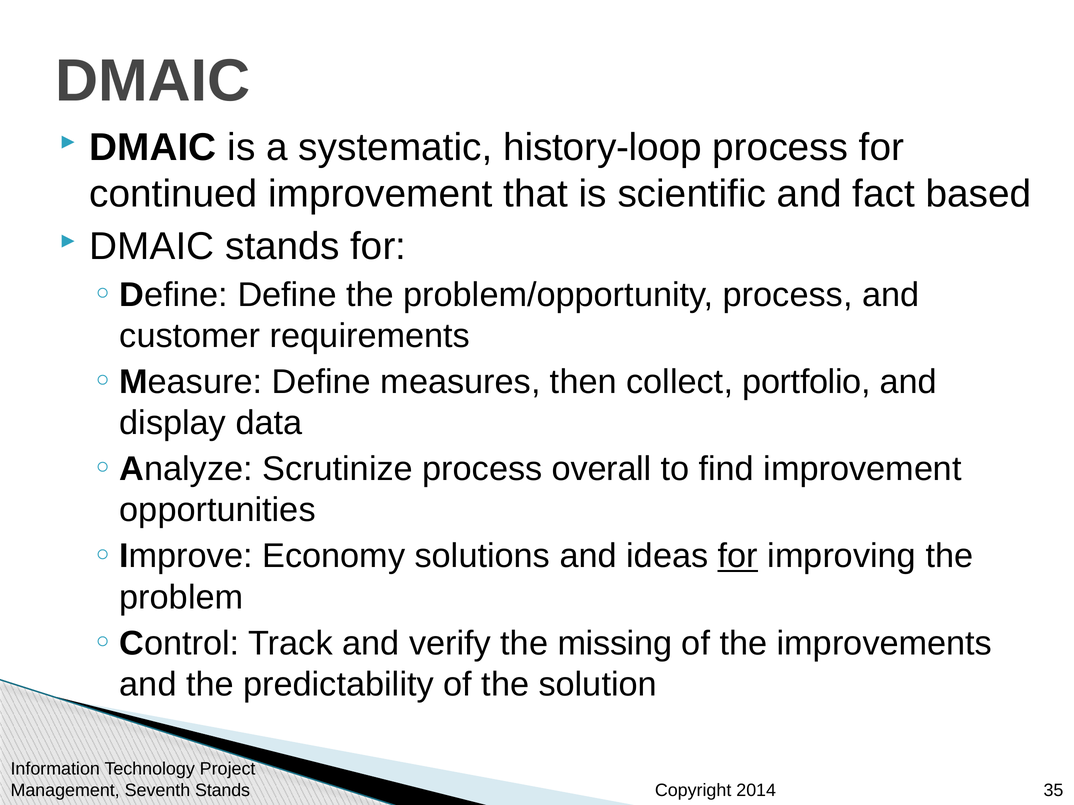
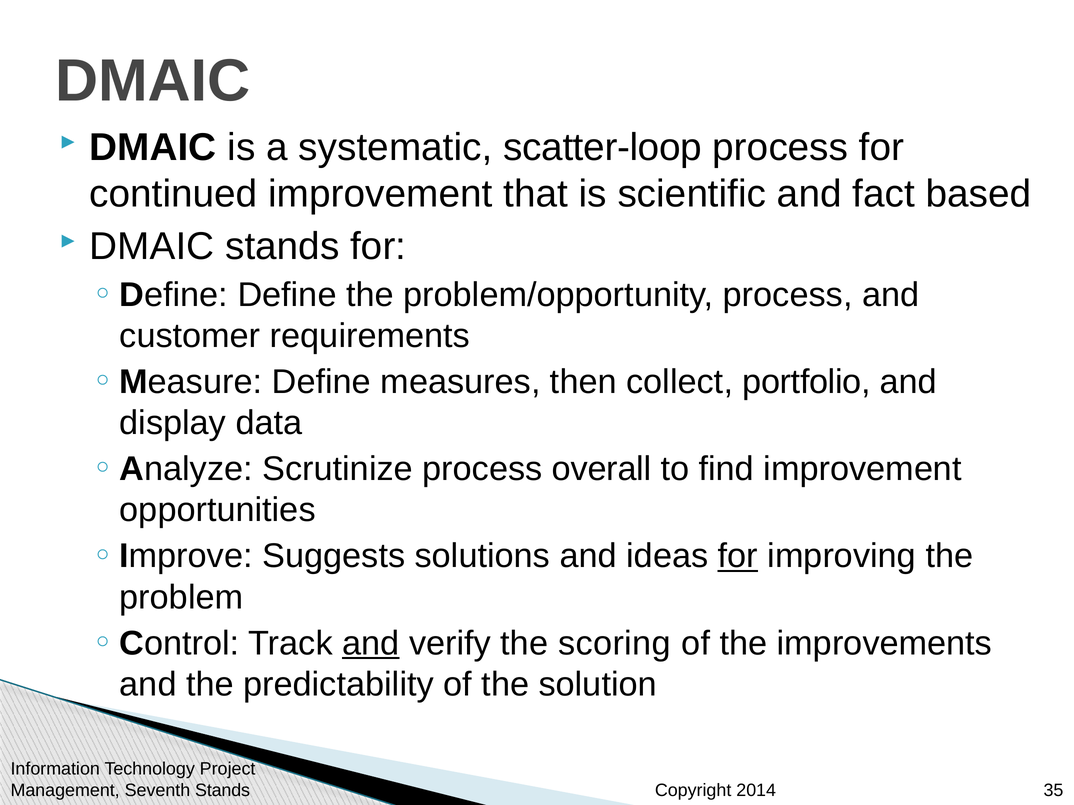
history-loop: history-loop -> scatter-loop (603, 148)
Economy: Economy -> Suggests (334, 557)
and underline: none -> present (371, 644)
missing: missing -> scoring (615, 644)
